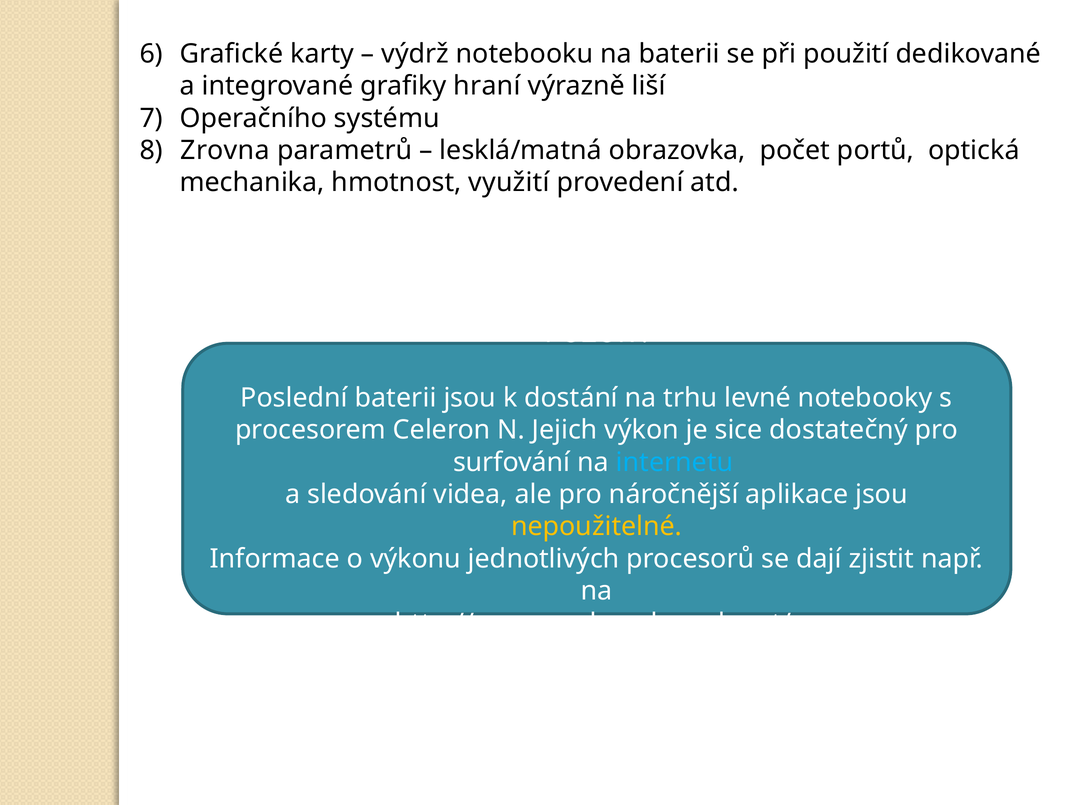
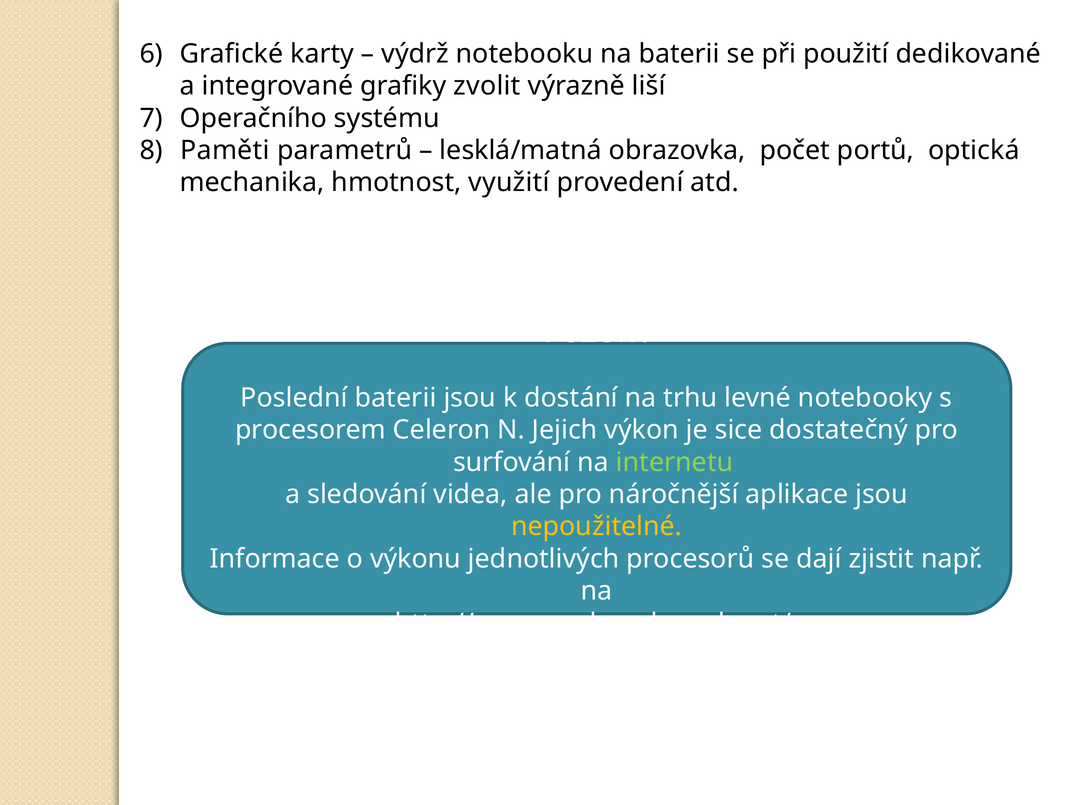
hraní: hraní -> zvolit (487, 86)
Zrovna: Zrovna -> Paměti (225, 150)
internetu colour: light blue -> light green (675, 462)
